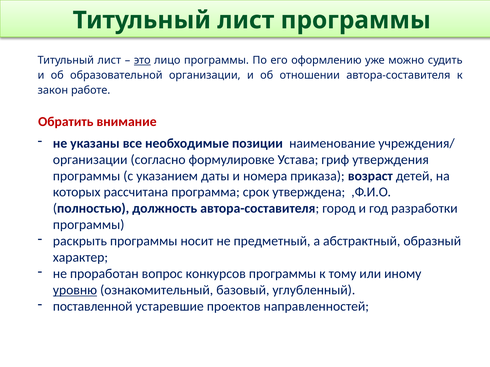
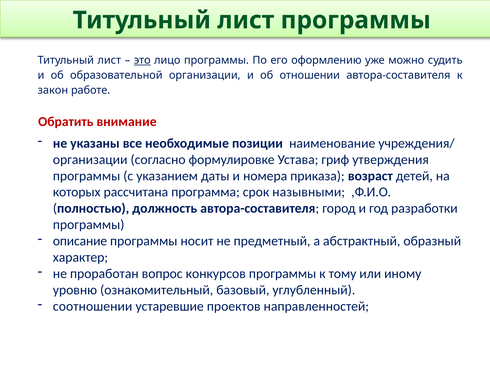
утверждена: утверждена -> назывными (309, 192)
раскрыть: раскрыть -> описание (80, 241)
уровню underline: present -> none (75, 290)
поставленной: поставленной -> соотношении (93, 307)
